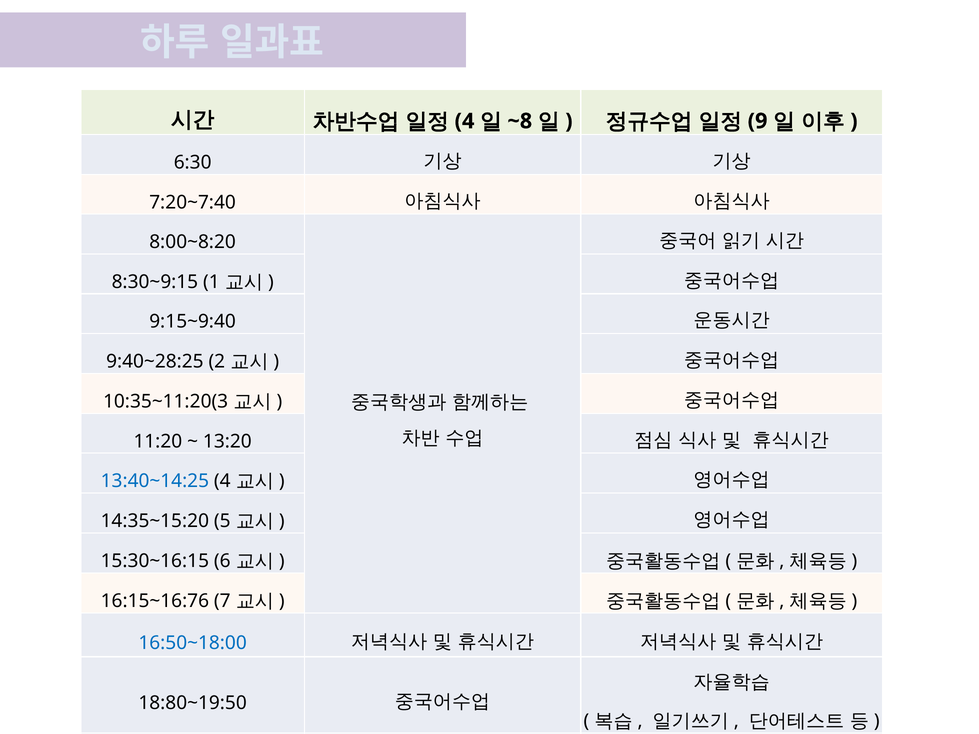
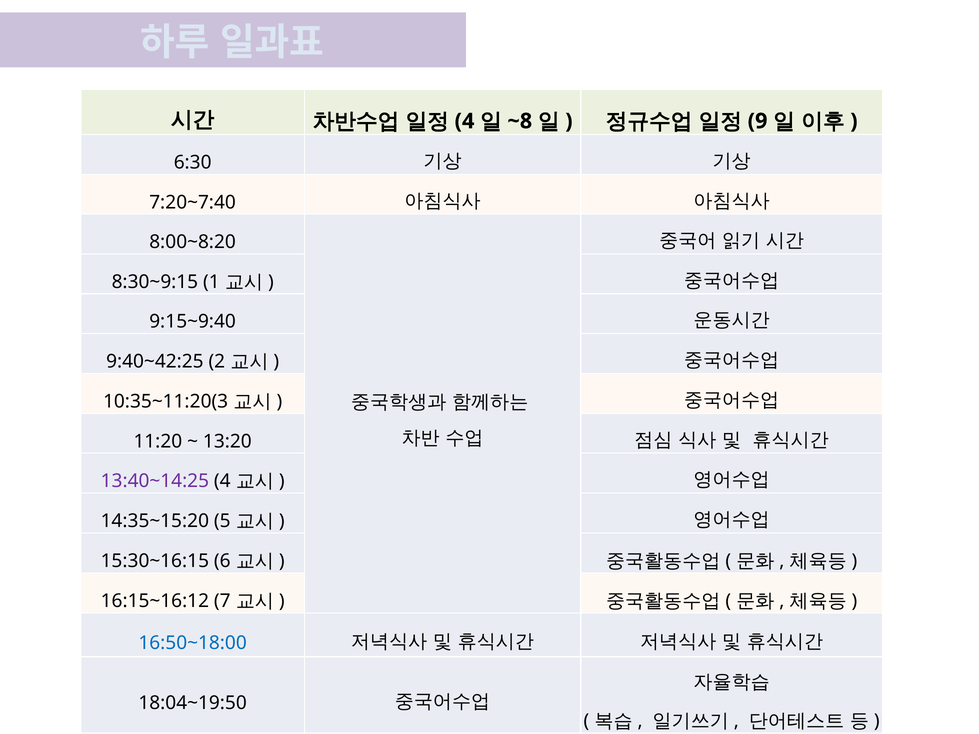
9:40~28:25: 9:40~28:25 -> 9:40~42:25 (155, 362)
13:40~14:25 colour: blue -> purple (155, 481)
16:15~16:76: 16:15~16:76 -> 16:15~16:12 (155, 601)
18:80~19:50: 18:80~19:50 -> 18:04~19:50 (193, 703)
